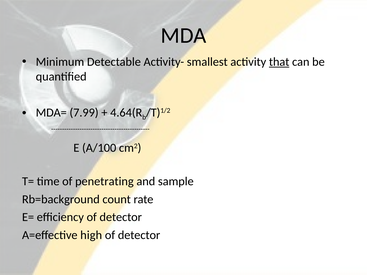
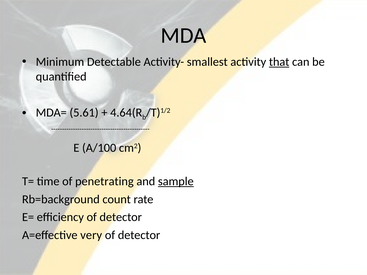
7.99: 7.99 -> 5.61 (84, 113)
sample underline: none -> present (176, 181)
high: high -> very (91, 235)
